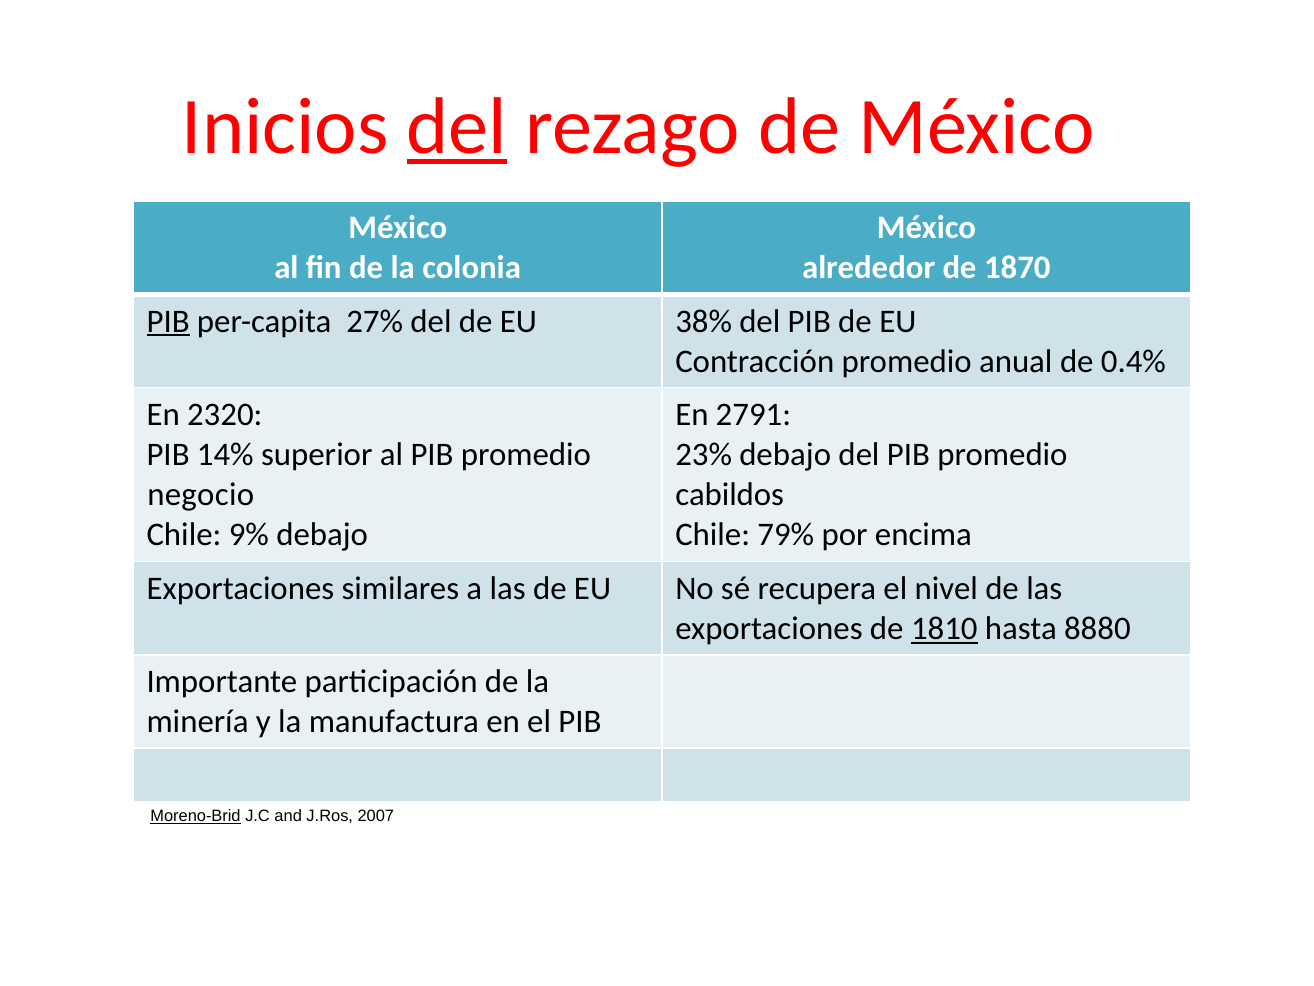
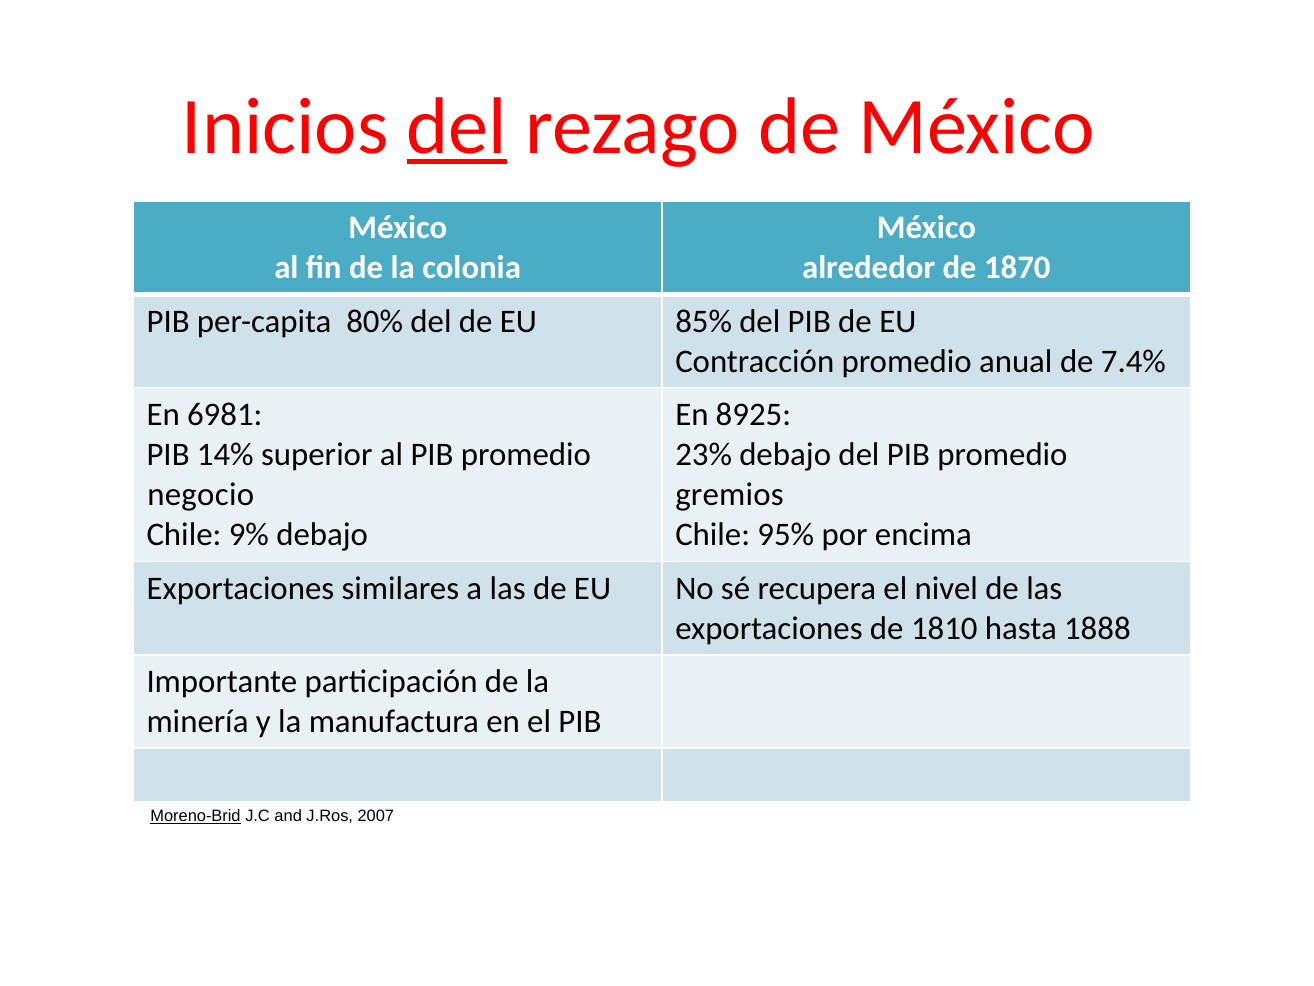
PIB underline: present -> none (168, 321)
27%: 27% -> 80% (375, 321)
38%: 38% -> 85% (704, 321)
0.4%: 0.4% -> 7.4% (1133, 361)
2320: 2320 -> 6981 (225, 415)
2791: 2791 -> 8925 (753, 415)
cabildos: cabildos -> gremios (729, 495)
79%: 79% -> 95% (786, 535)
1810 underline: present -> none (944, 628)
8880: 8880 -> 1888 (1097, 628)
